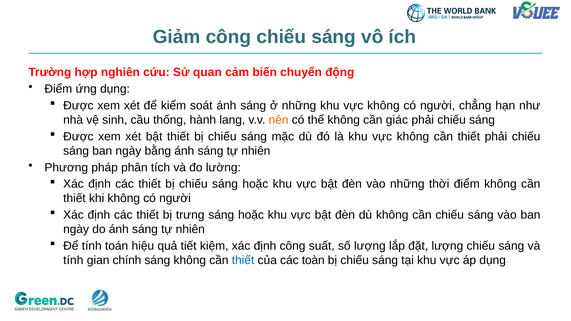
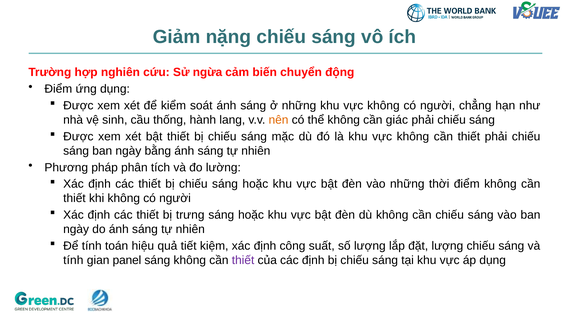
Giảm công: công -> nặng (228, 37)
quan: quan -> ngừa (208, 72)
chính: chính -> panel (127, 260)
thiết colour: blue -> purple (243, 260)
các toàn: toàn -> định (313, 260)
